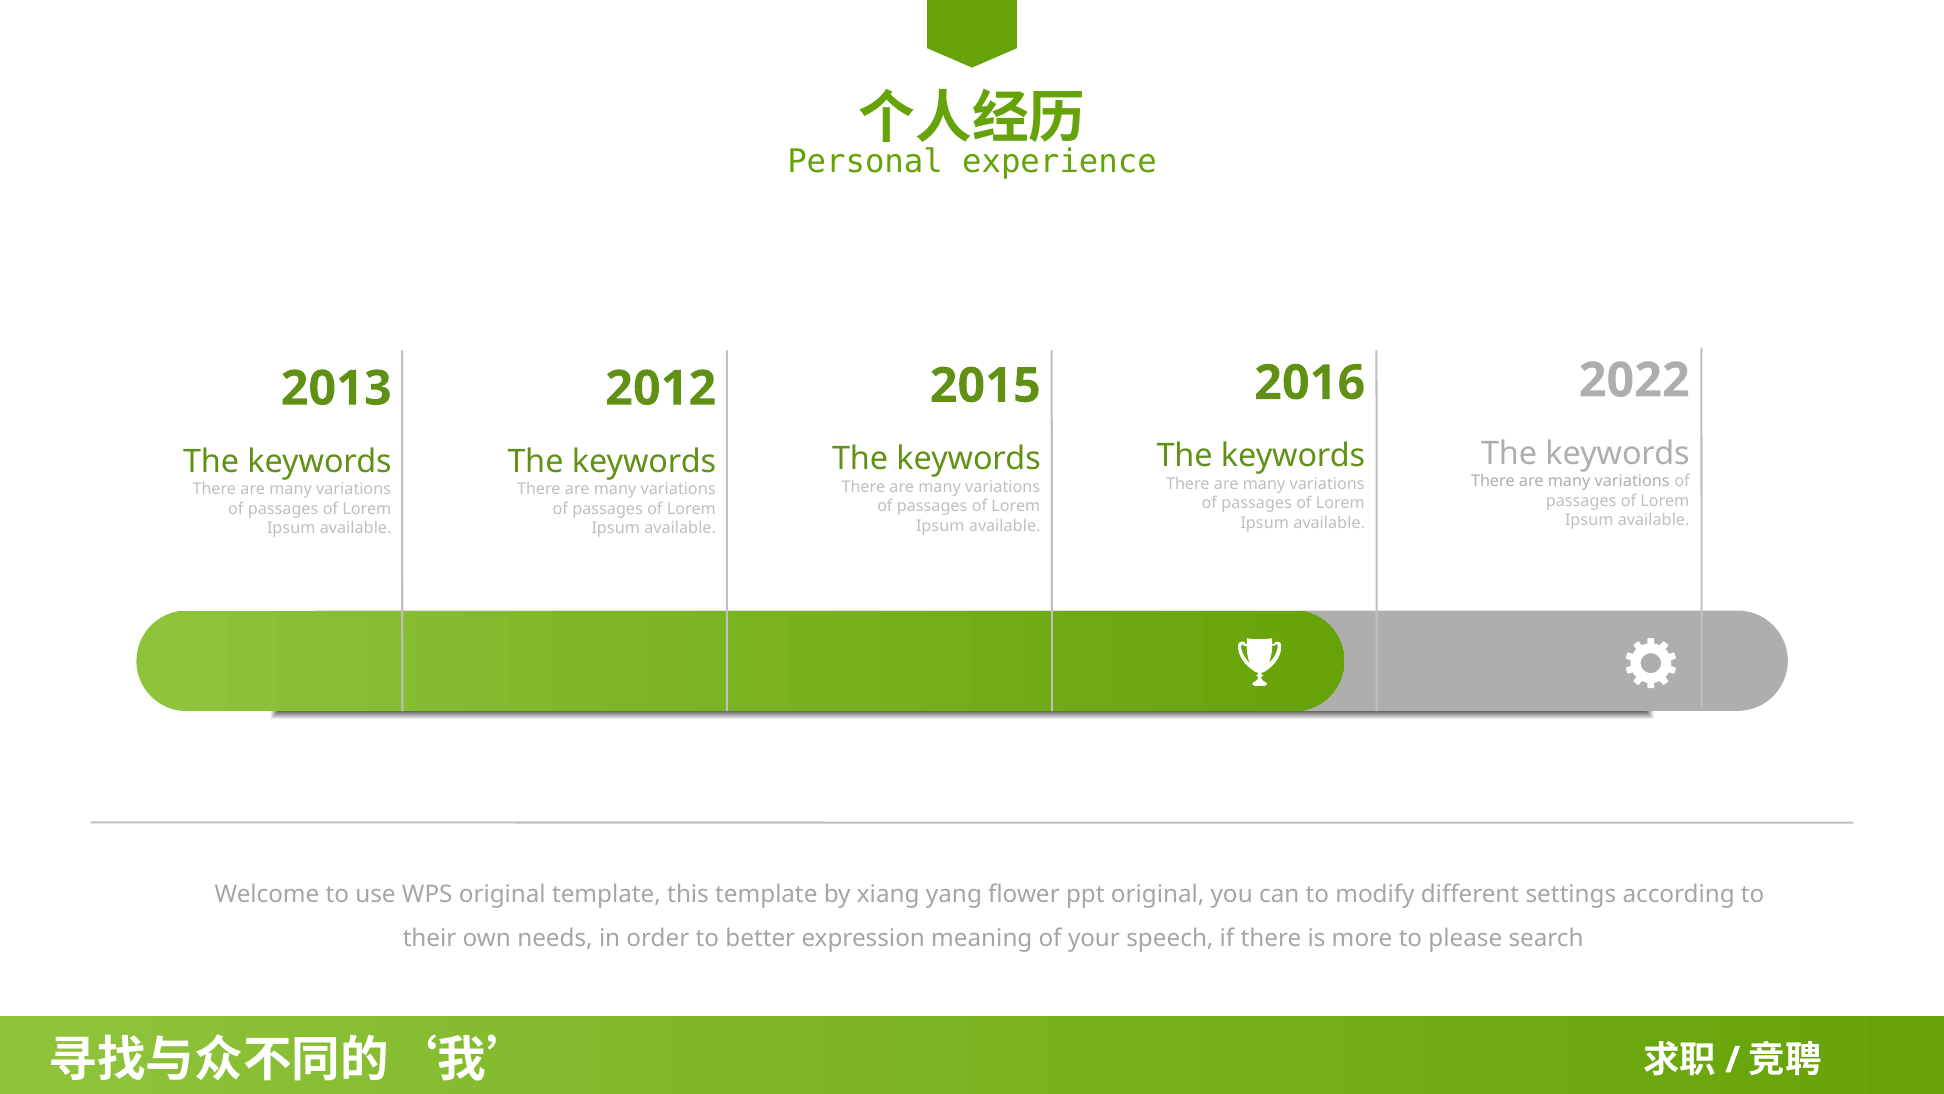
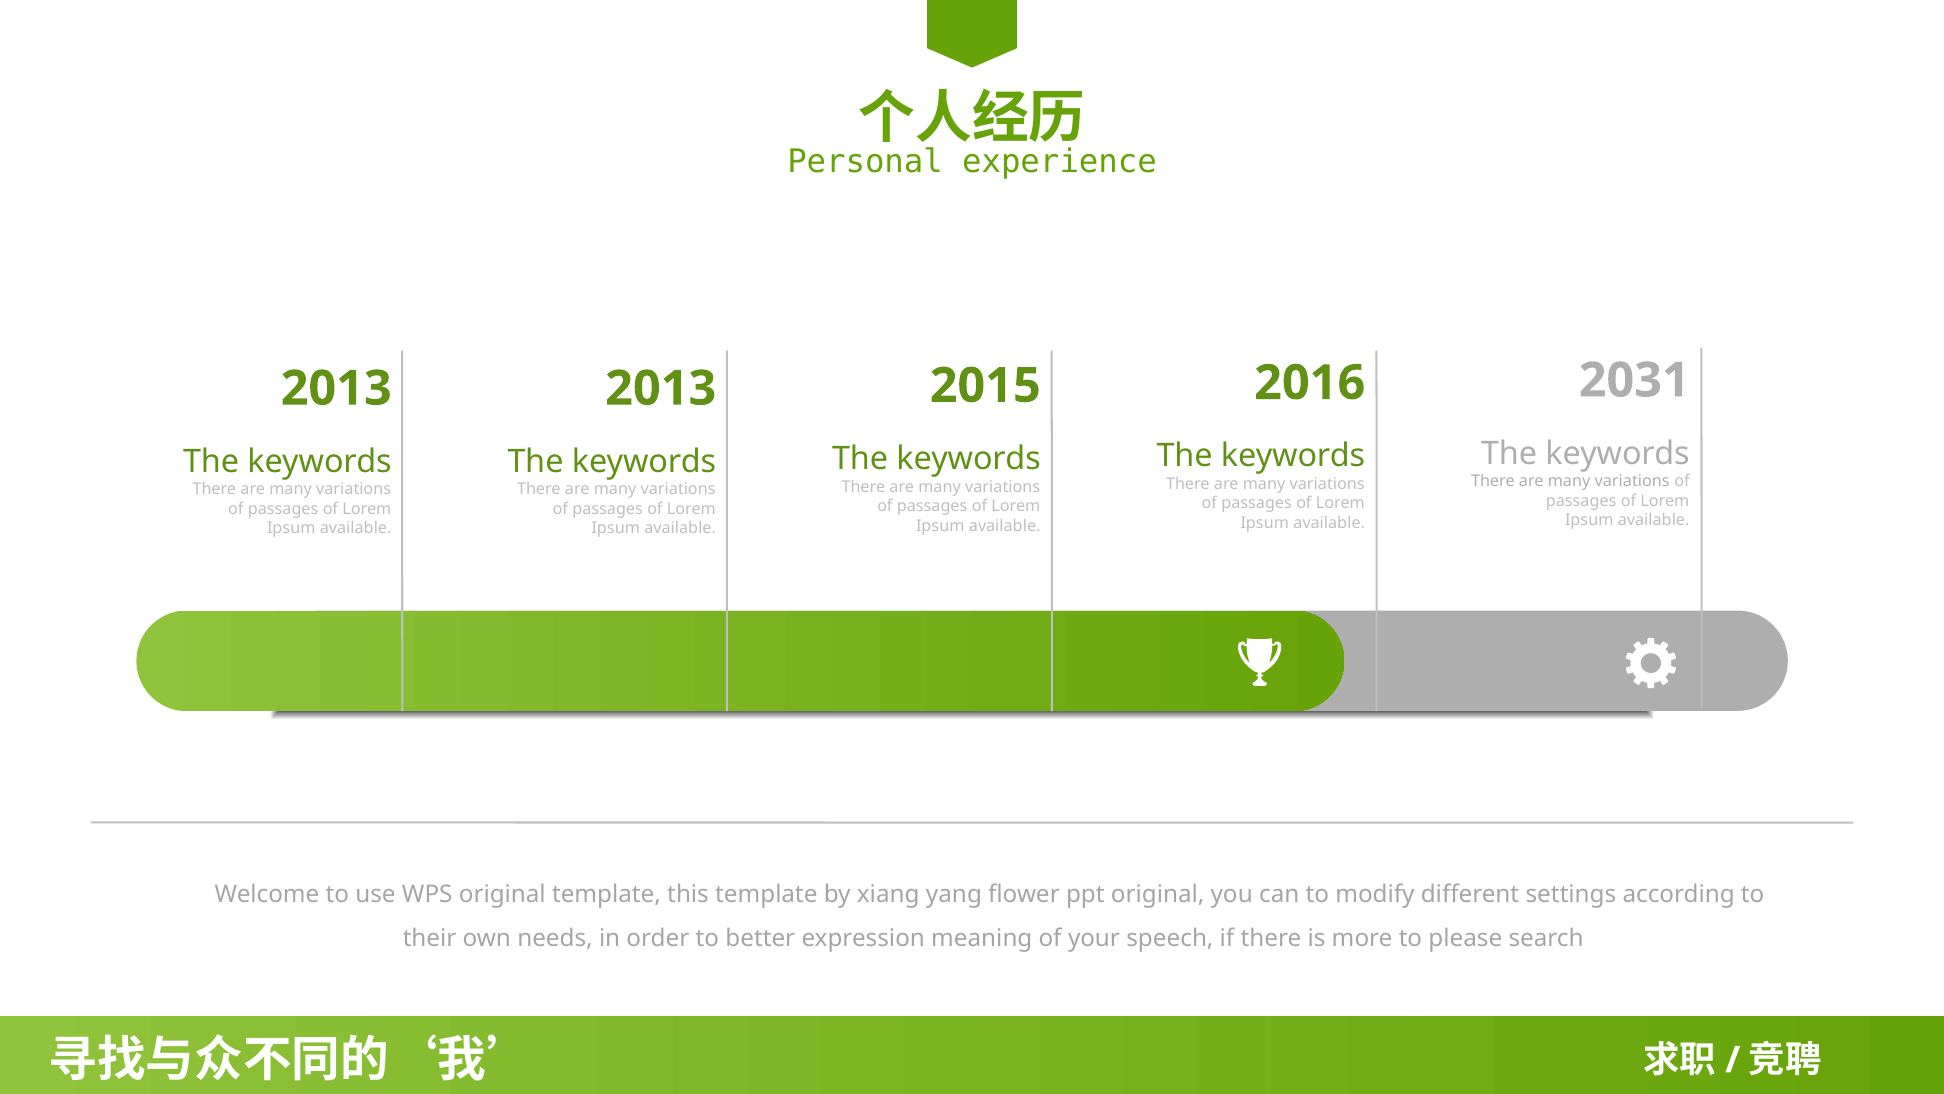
2022: 2022 -> 2031 (1634, 380)
2012: 2012 -> 2013 (661, 388)
